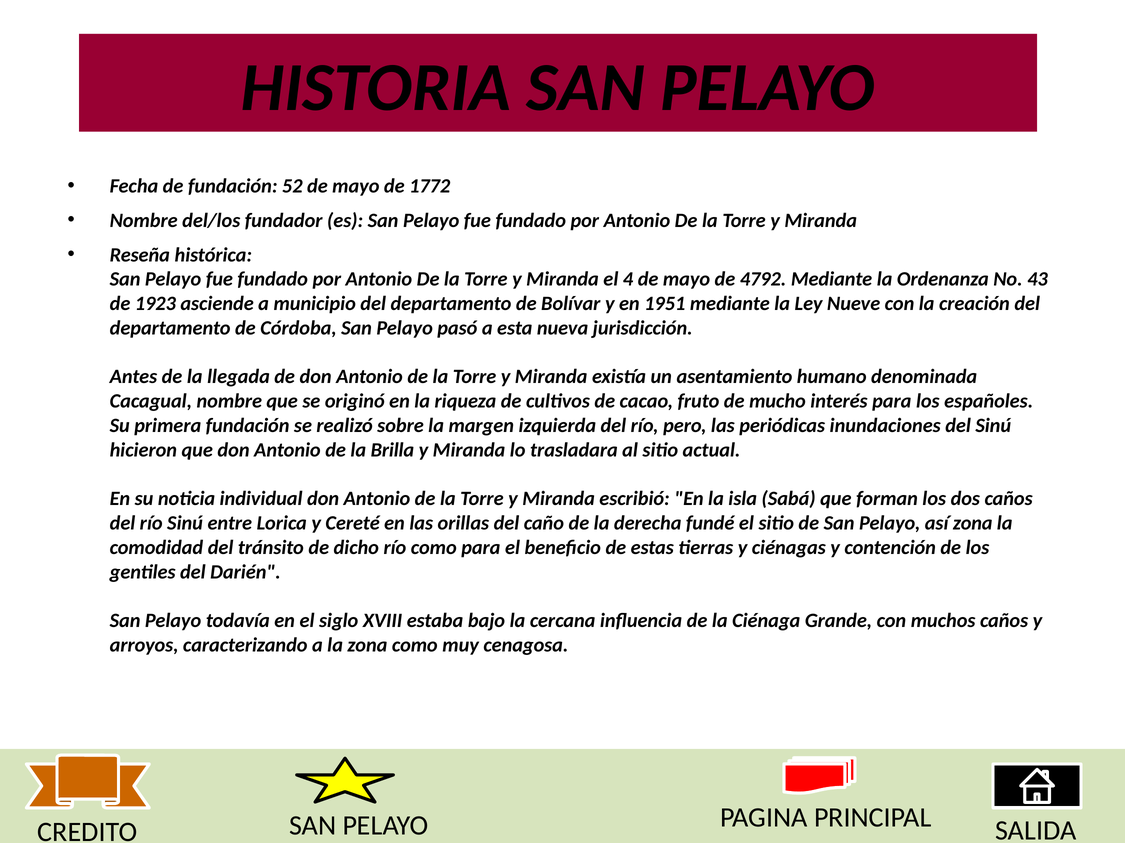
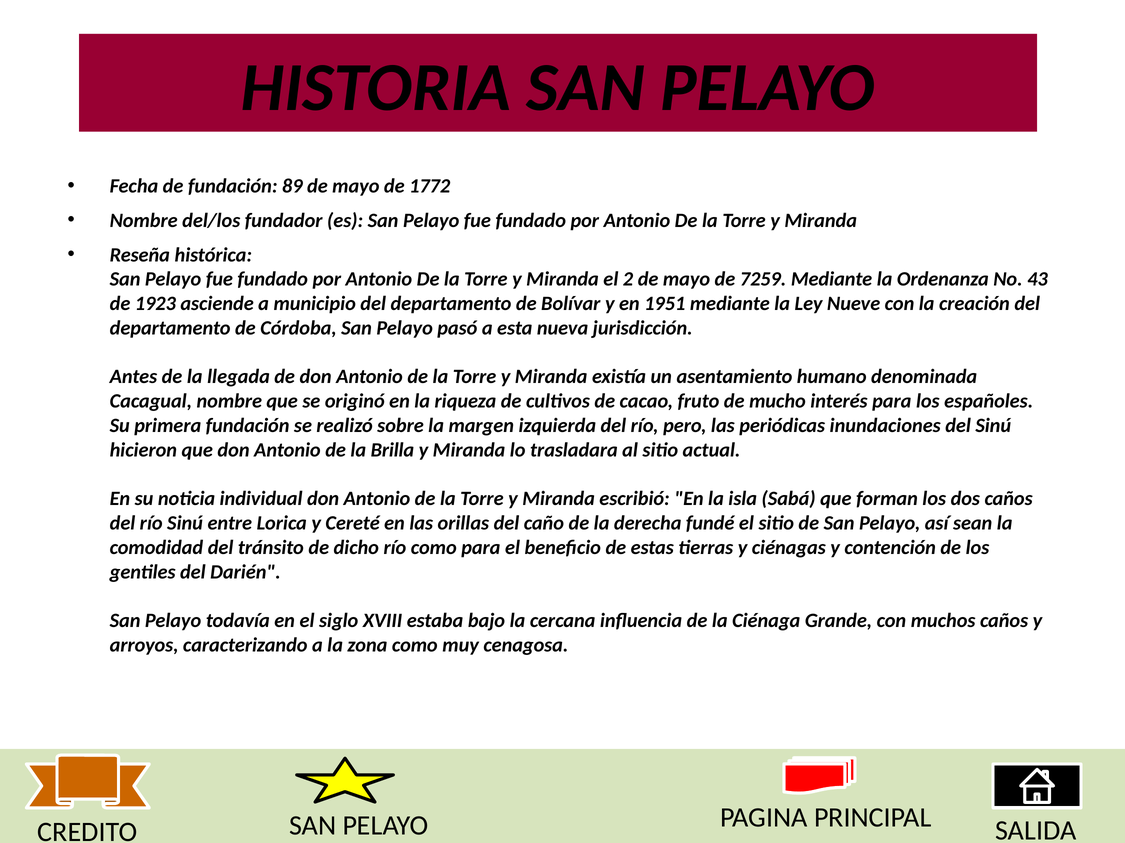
52: 52 -> 89 (292, 186)
4: 4 -> 2 (628, 279)
4792: 4792 -> 7259 (763, 279)
así zona: zona -> sean (973, 524)
